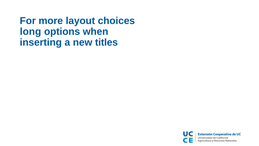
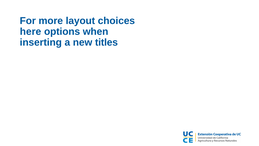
long: long -> here (30, 32)
